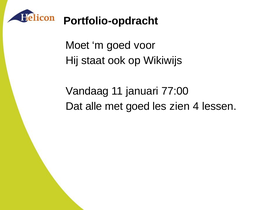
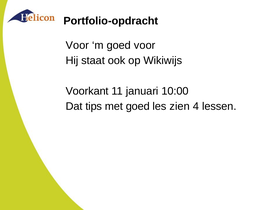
Moet: Moet -> Voor (77, 45)
Vandaag: Vandaag -> Voorkant (87, 91)
77:00: 77:00 -> 10:00 (175, 91)
alle: alle -> tips (94, 106)
